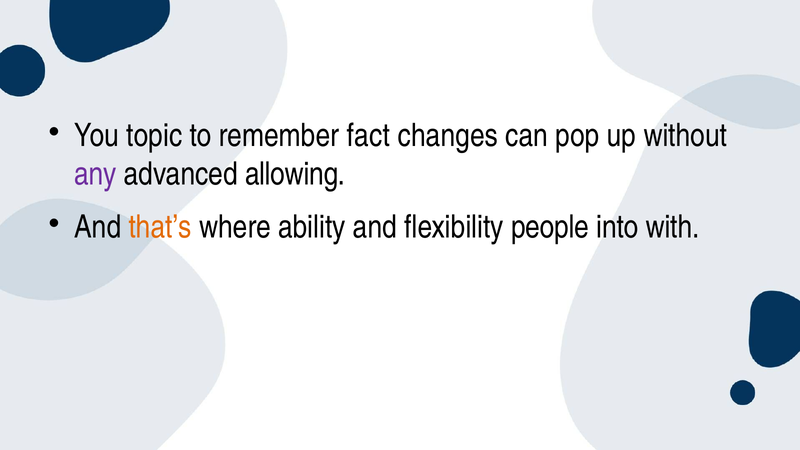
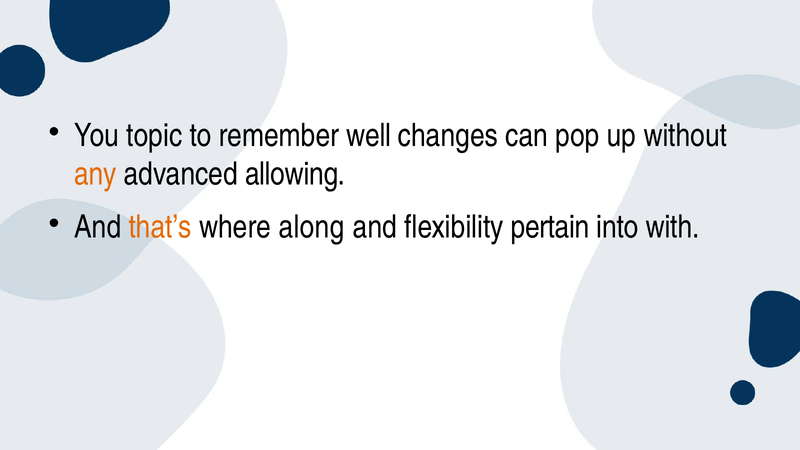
fact: fact -> well (369, 135)
any colour: purple -> orange (95, 174)
ability: ability -> along (312, 227)
people: people -> pertain (550, 227)
